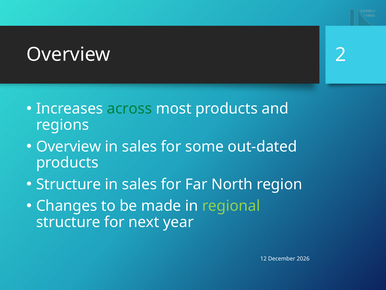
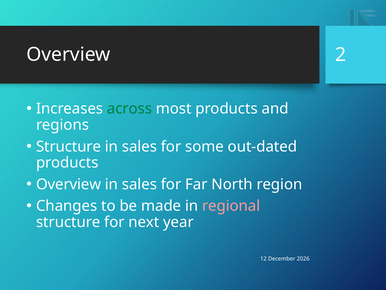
Overview: Overview -> Structure (69, 146)
Structure: Structure -> Overview (69, 184)
regional colour: light green -> pink (231, 206)
